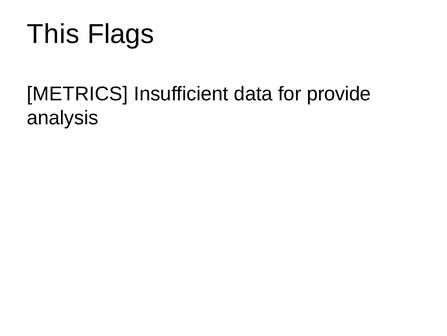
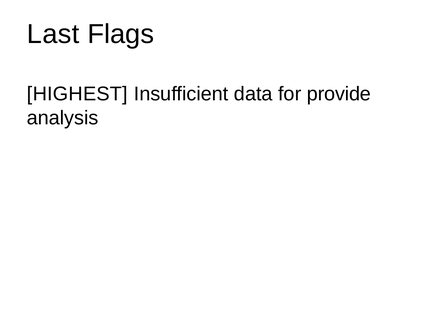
This: This -> Last (53, 34)
METRICS: METRICS -> HIGHEST (77, 94)
